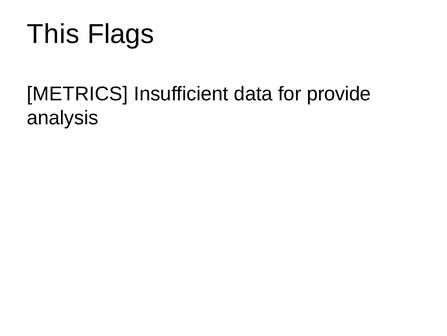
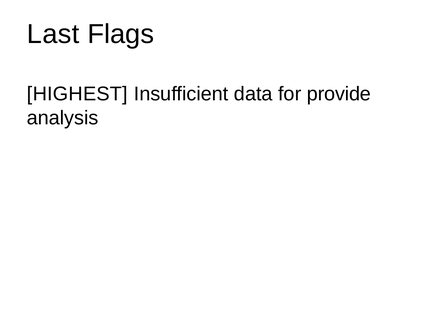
This: This -> Last (53, 34)
METRICS: METRICS -> HIGHEST (77, 94)
